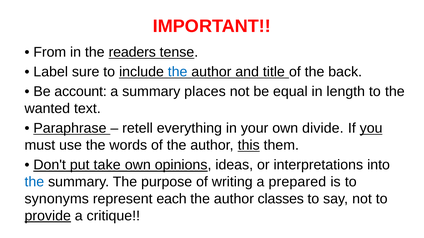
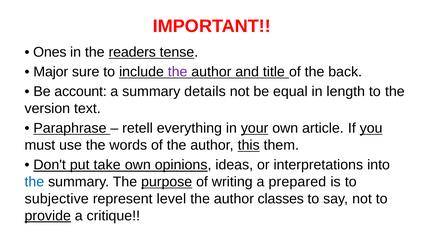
From: From -> Ones (50, 52)
Label: Label -> Major (51, 72)
the colour: blue -> purple (178, 72)
places: places -> details (205, 92)
wanted: wanted -> version (47, 109)
your underline: none -> present (255, 129)
divide: divide -> article (323, 129)
purpose underline: none -> present (167, 182)
synonyms: synonyms -> subjective (57, 199)
each: each -> level (171, 199)
